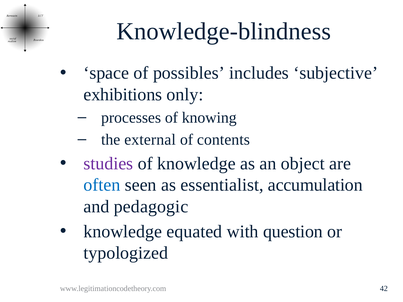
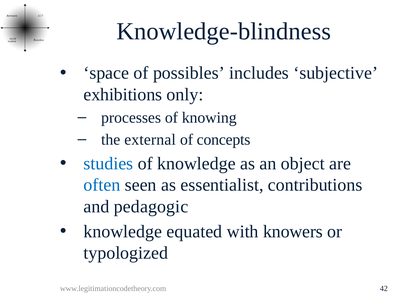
contents: contents -> concepts (224, 140)
studies colour: purple -> blue (108, 164)
accumulation: accumulation -> contributions (315, 185)
question: question -> knowers (293, 232)
